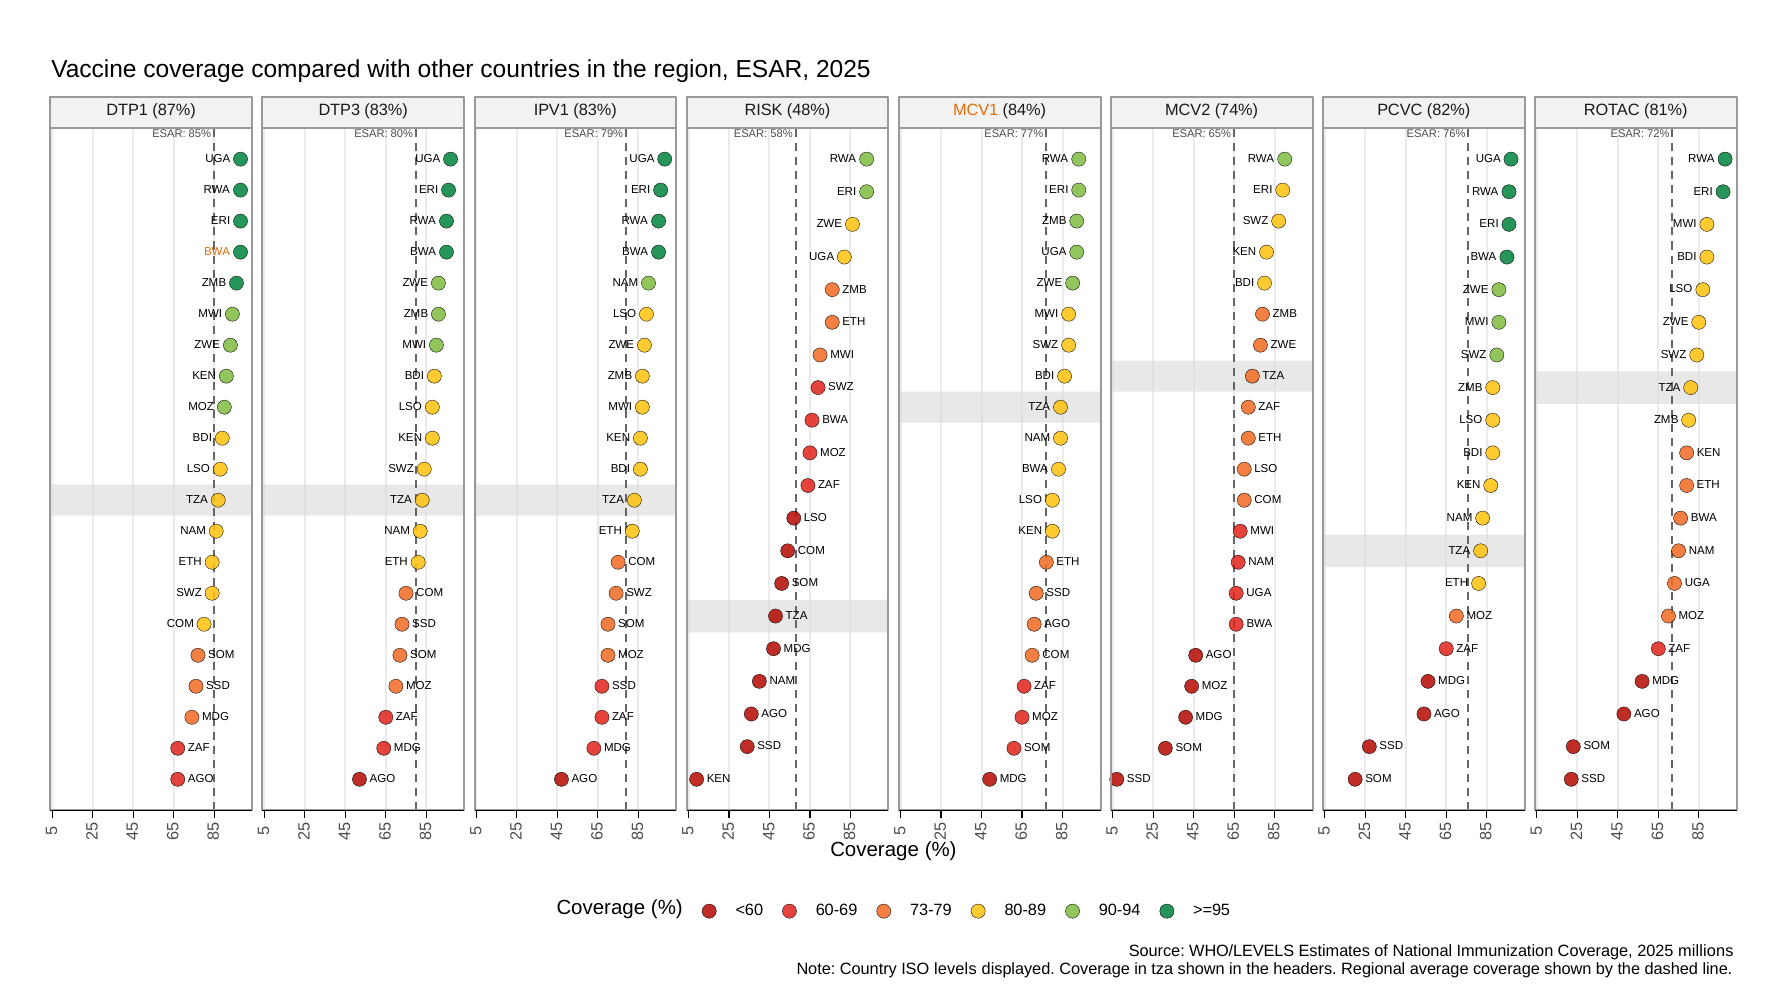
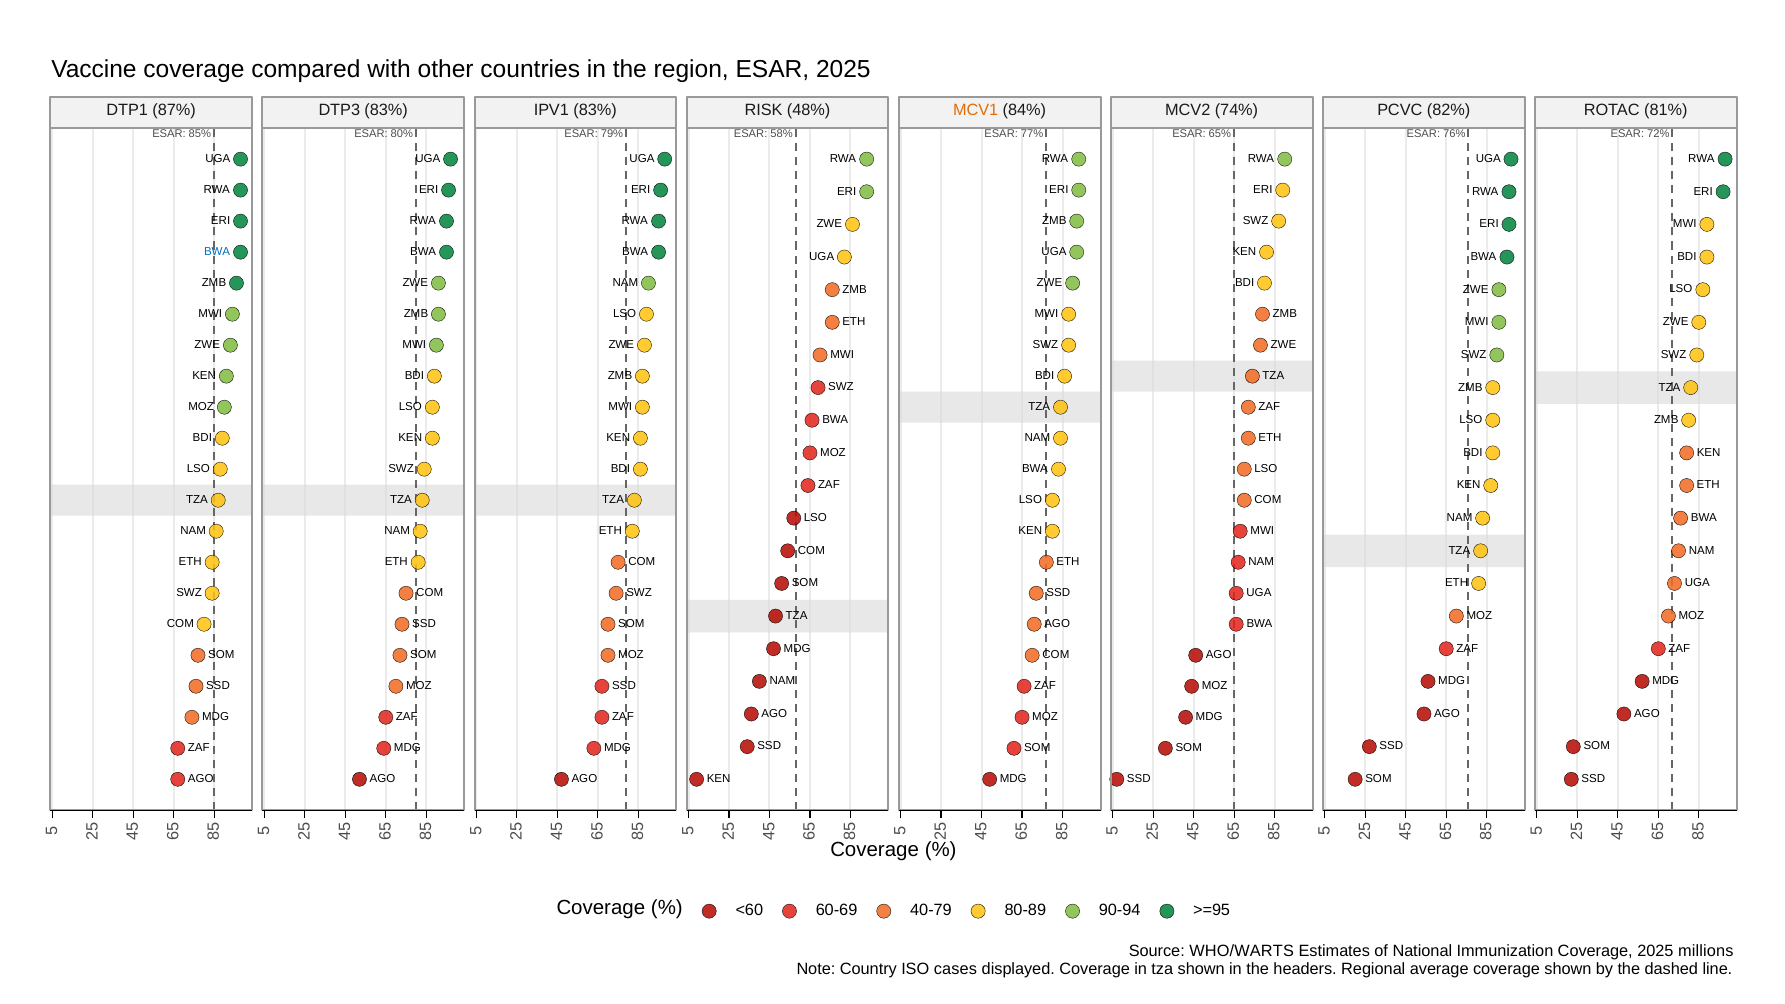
BWA colour: orange -> blue (217, 252)
73-79: 73-79 -> 40-79 (931, 911)
WHO/LEVELS: WHO/LEVELS -> WHO/WARTS (1242, 951)
levels: levels -> cases (955, 969)
